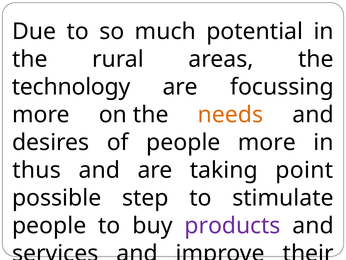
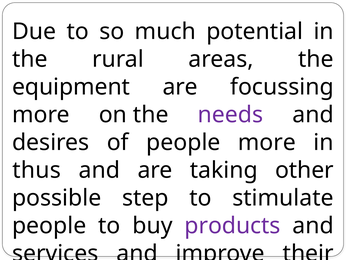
technology: technology -> equipment (71, 87)
needs colour: orange -> purple (230, 115)
point: point -> other (304, 170)
